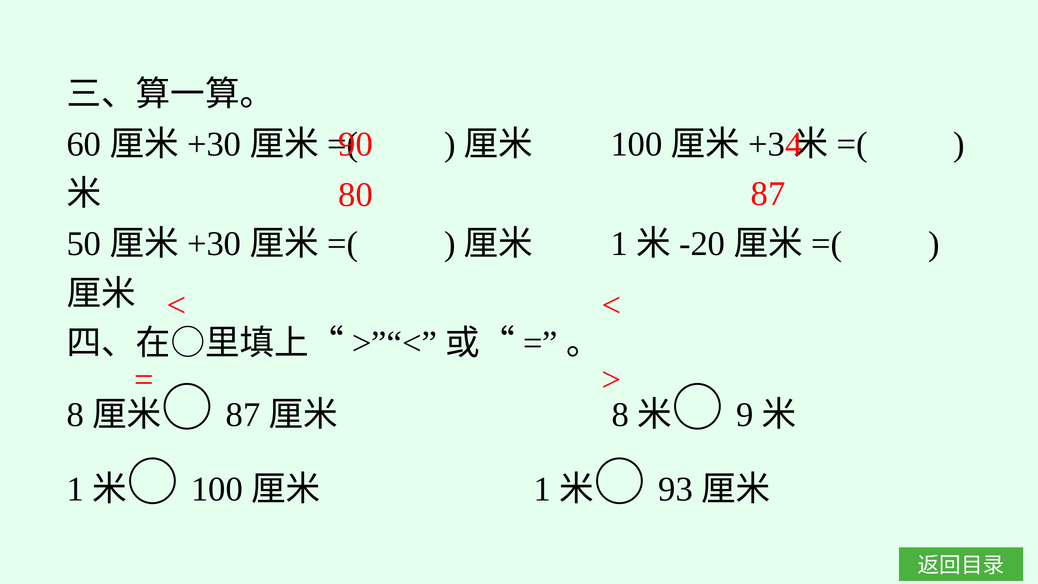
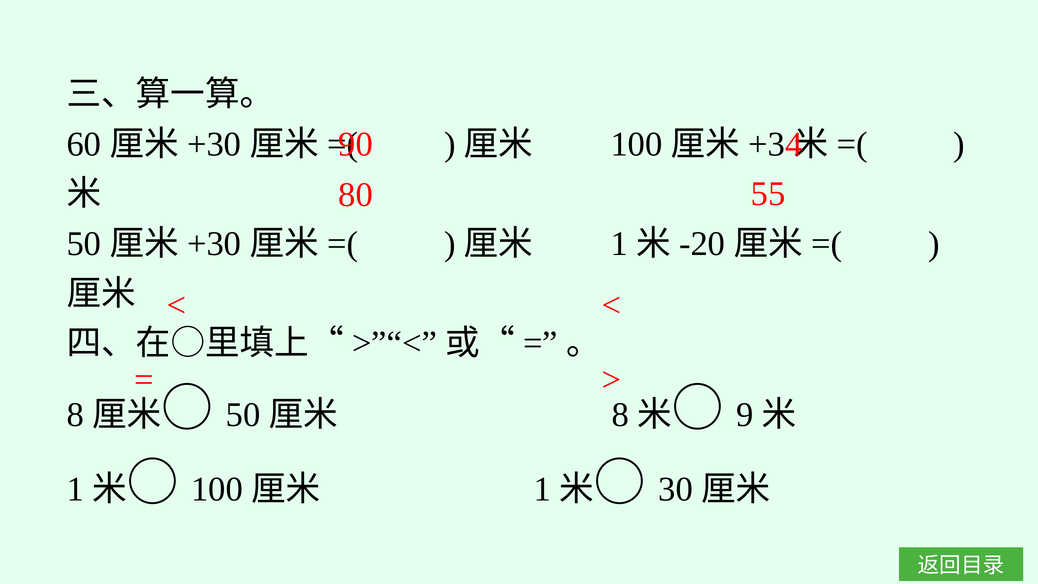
80 87: 87 -> 55 (768, 194)
87: 87 -> 50 (243, 415)
93: 93 -> 30 (676, 489)
